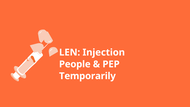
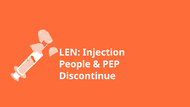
Temporarily: Temporarily -> Discontinue (87, 76)
